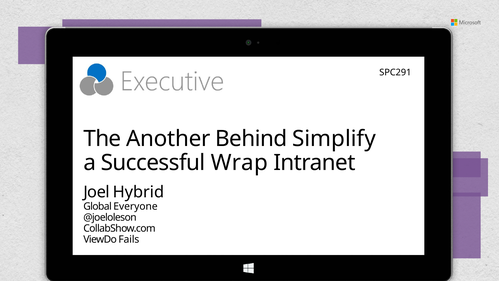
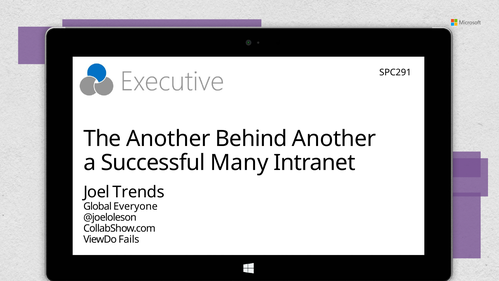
Behind Simplify: Simplify -> Another (334, 138)
Wrap: Wrap -> Many (239, 163)
Hybrid: Hybrid -> Trends (139, 192)
